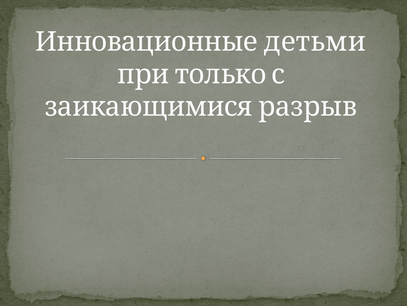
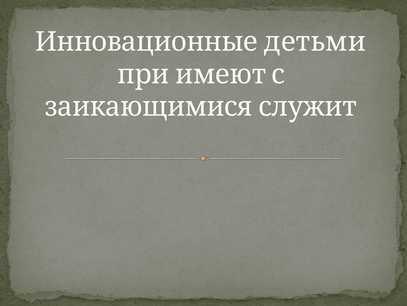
только: только -> имеют (221, 74)
разрыв: разрыв -> служит (308, 107)
